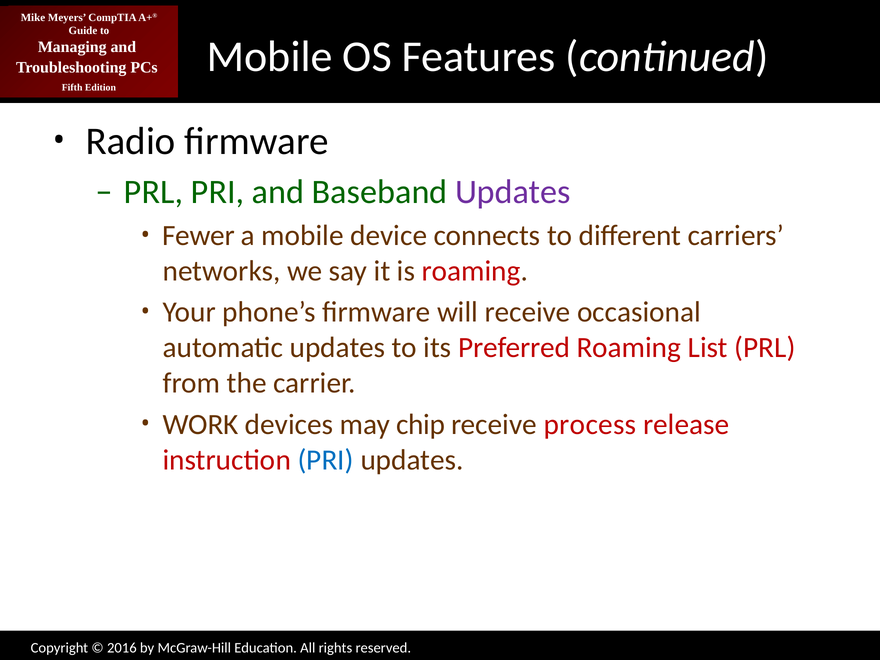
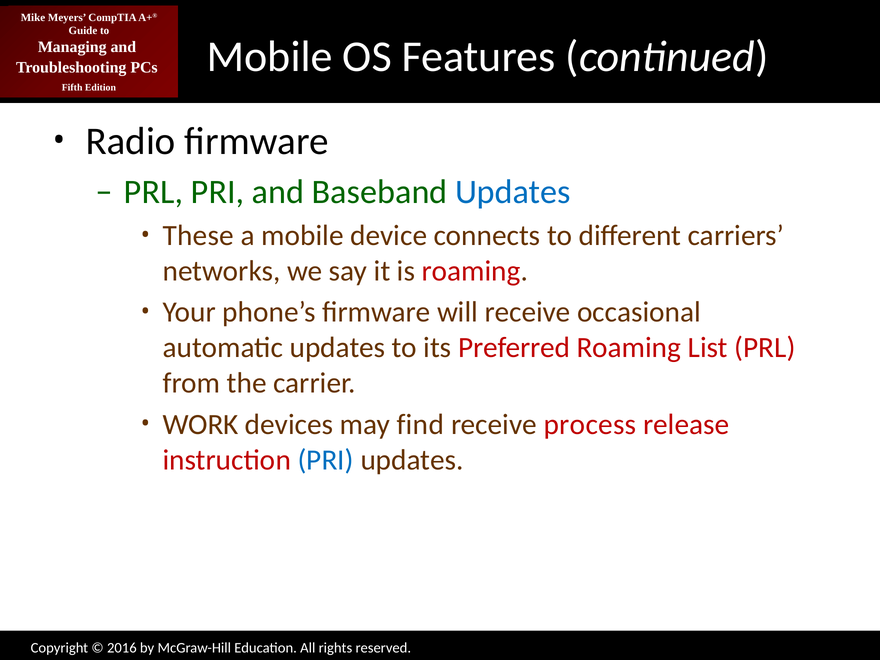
Updates colour: purple -> blue (513, 192)
Fewer: Fewer -> These (198, 236)
chip: chip -> find (420, 424)
